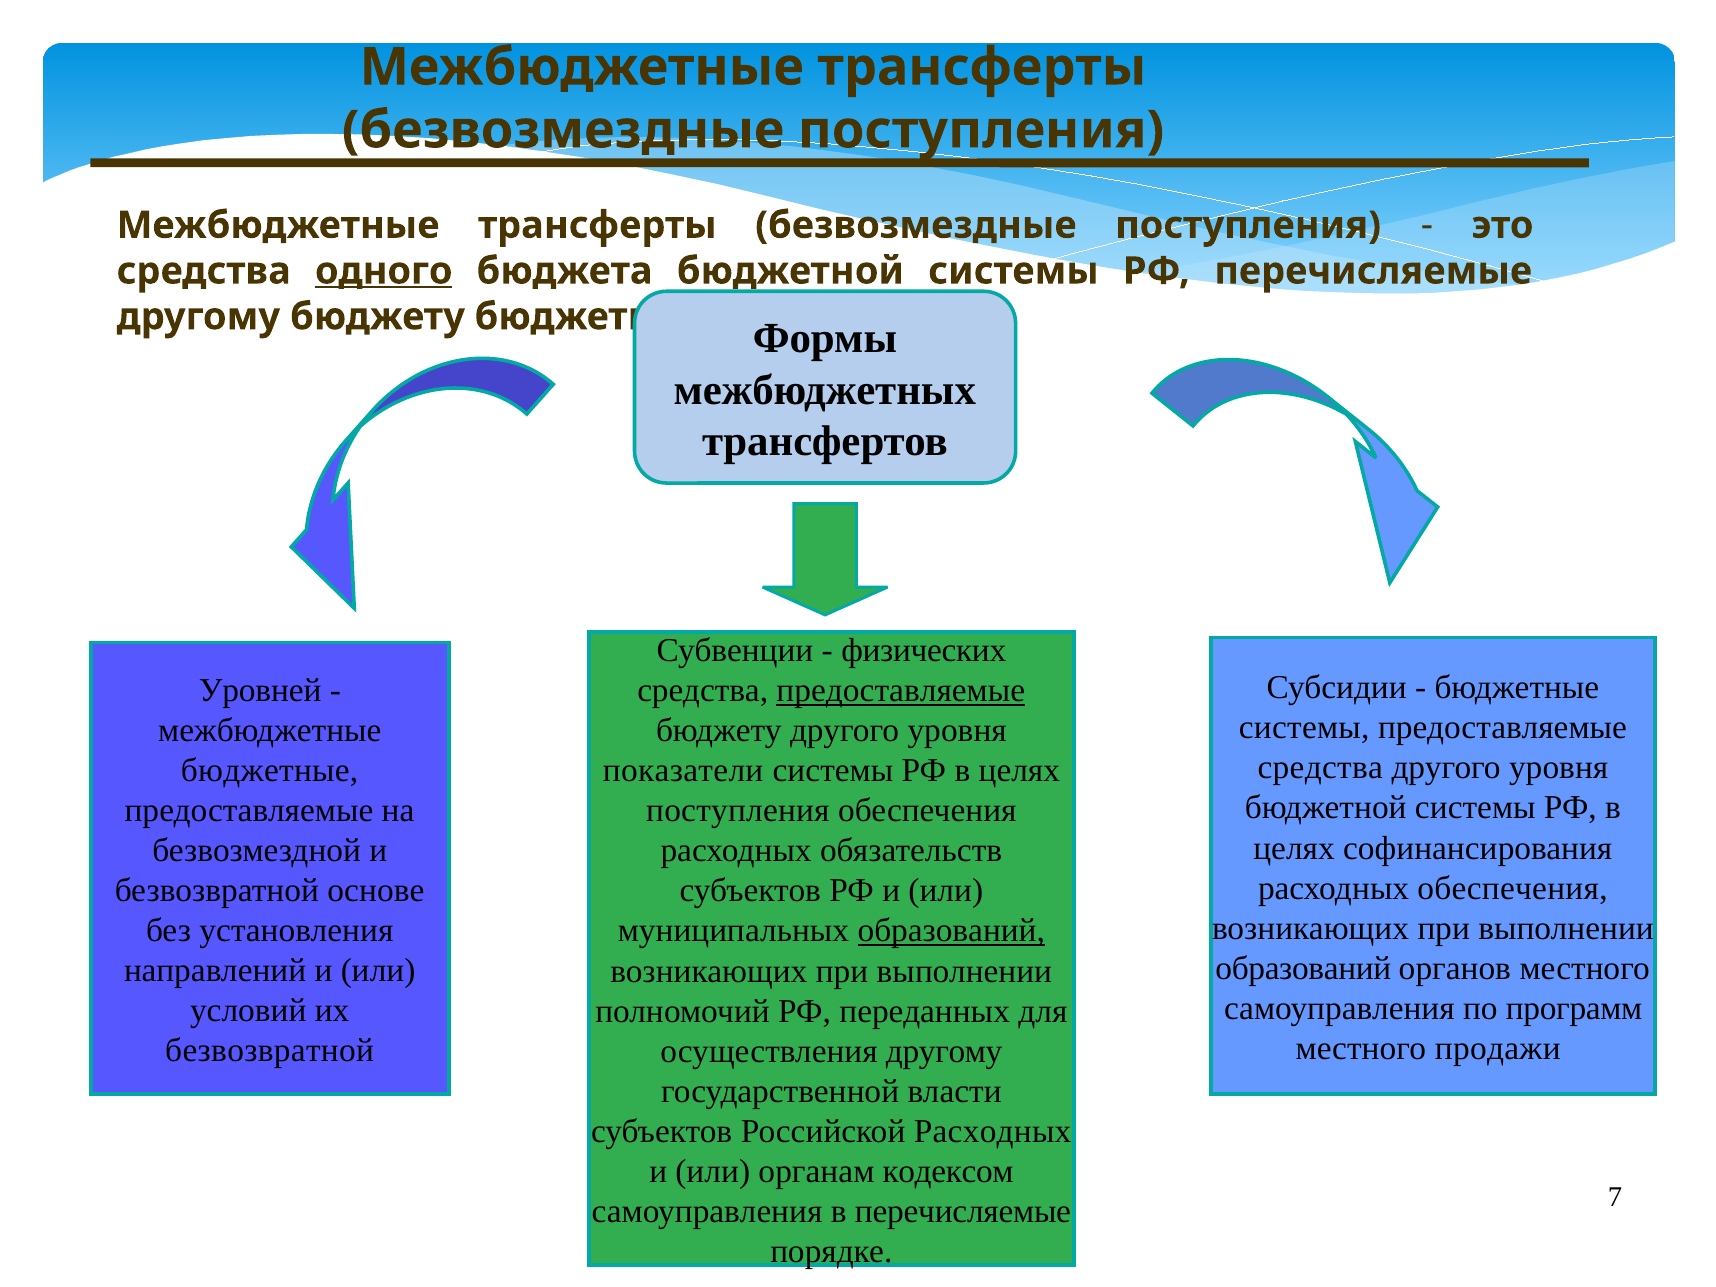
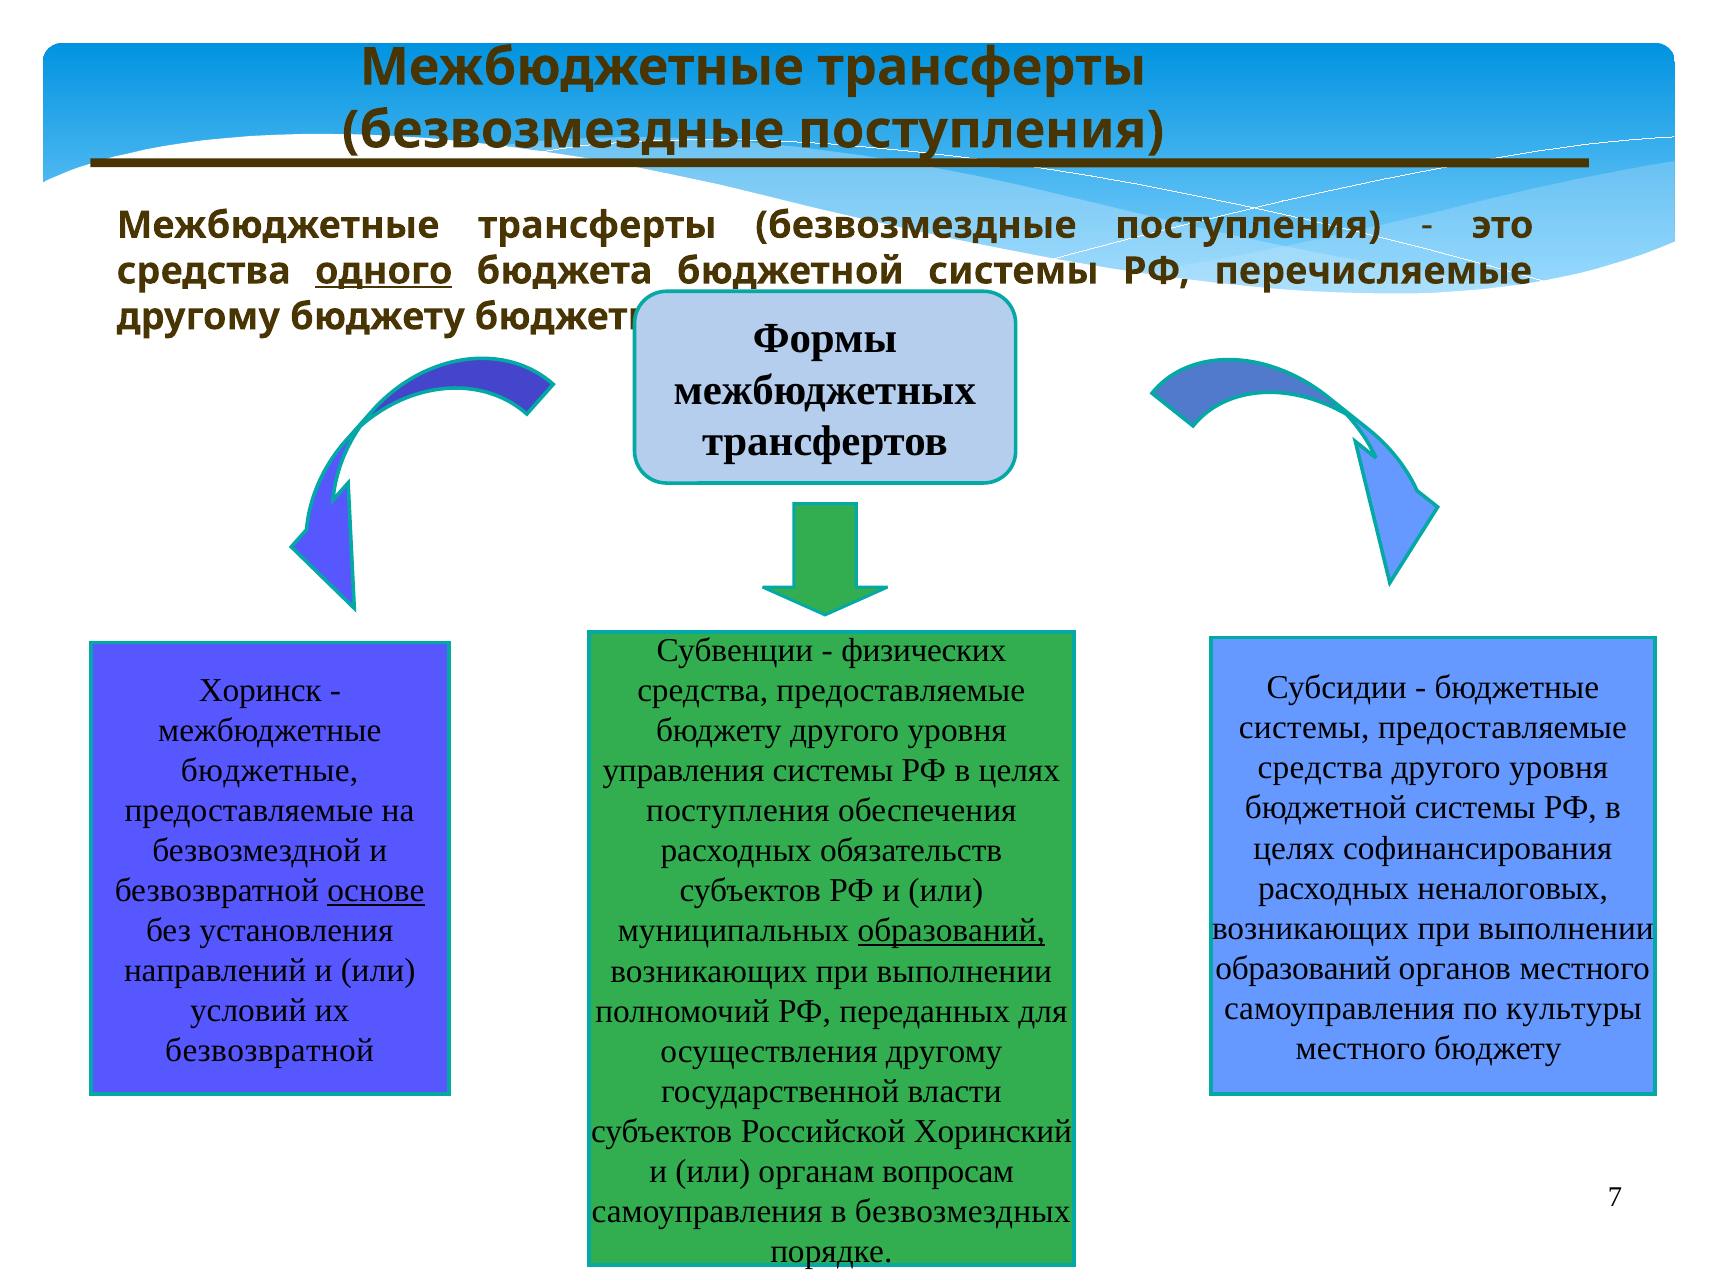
Уровней: Уровней -> Хоринск (260, 690)
предоставляемые underline: present -> none (901, 691)
показатели: показатели -> управления (683, 771)
расходных обеспечения: обеспечения -> неналоговых (1513, 888)
основе underline: none -> present (376, 890)
программ: программ -> культуры (1574, 1008)
местного продажи: продажи -> бюджету (1498, 1048)
Российской Расходных: Расходных -> Хоринский (993, 1131)
кодексом: кодексом -> вопросам (948, 1171)
в перечисляемые: перечисляемые -> безвозмездных (963, 1211)
